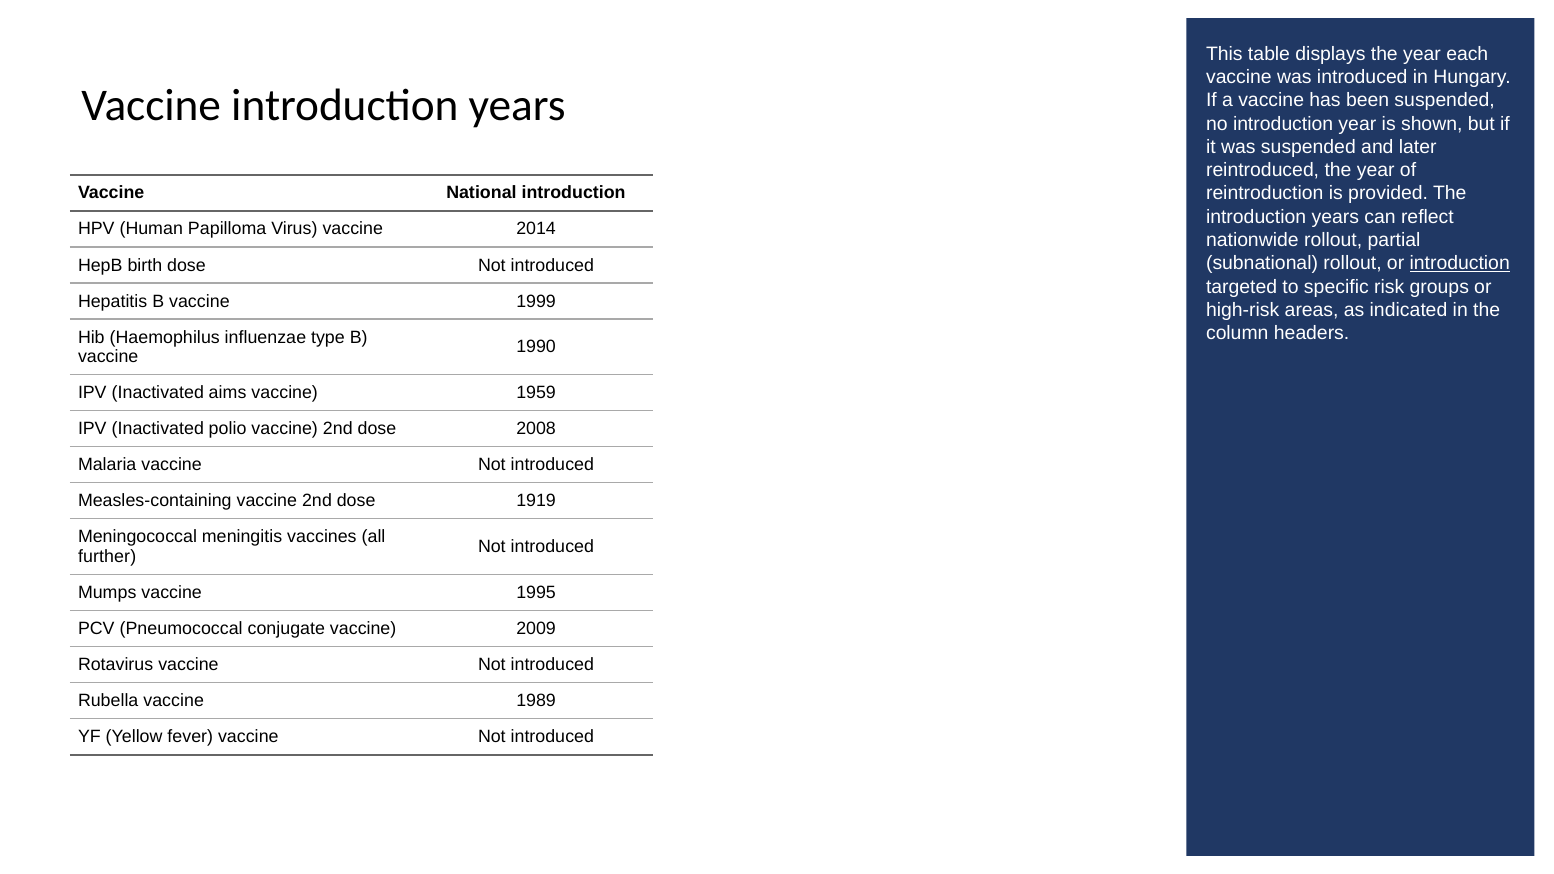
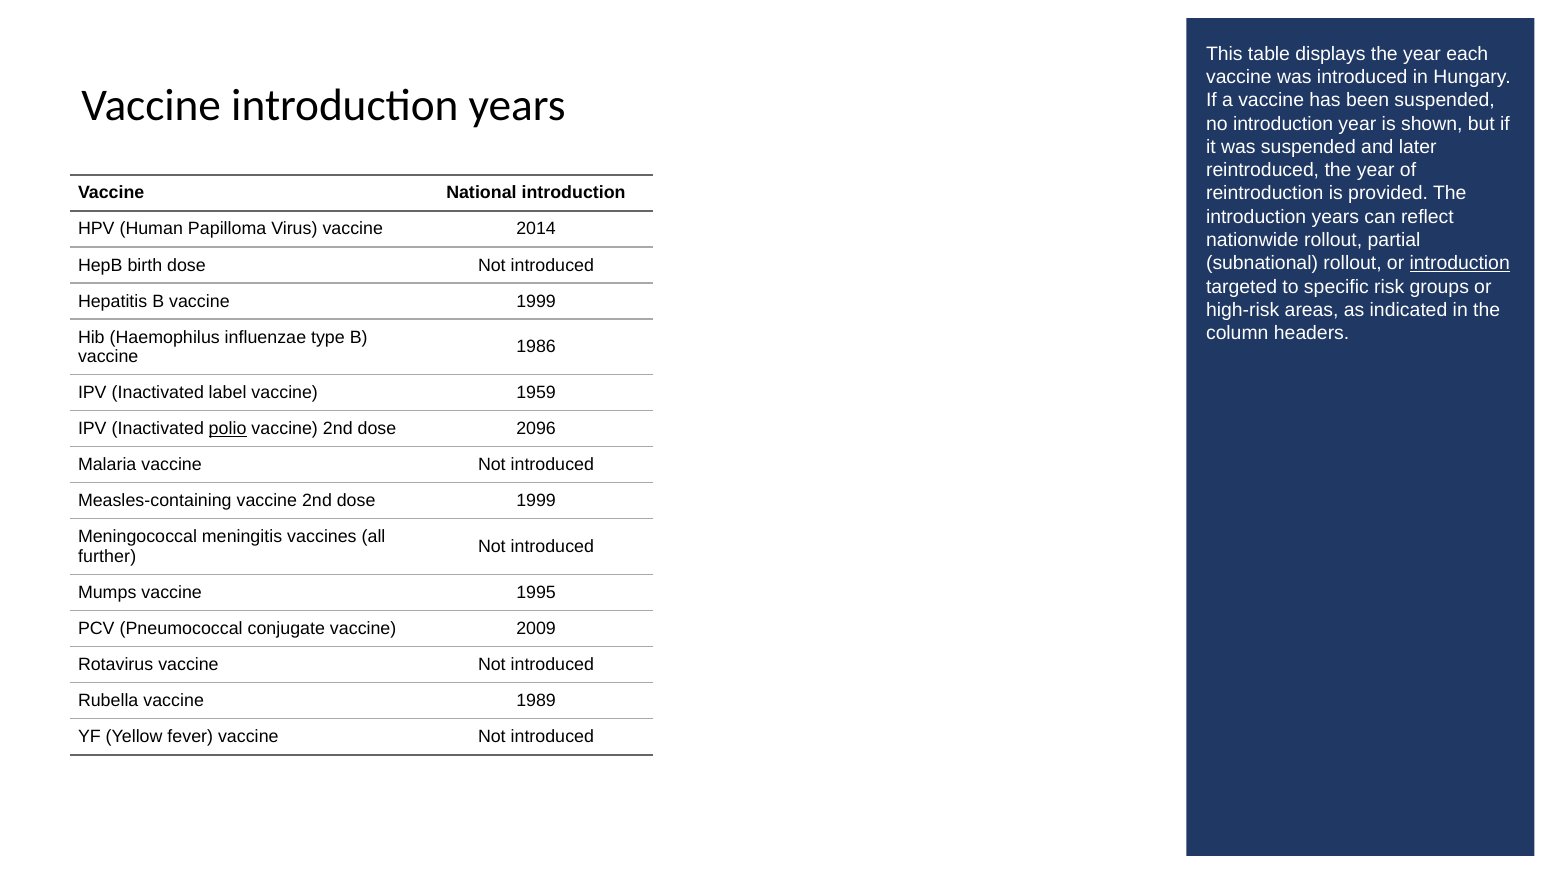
1990: 1990 -> 1986 (536, 347)
aims: aims -> label (228, 393)
polio underline: none -> present (228, 429)
2008: 2008 -> 2096 (536, 429)
dose 1919: 1919 -> 1999 (536, 501)
